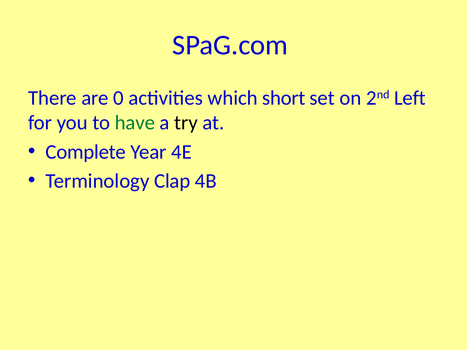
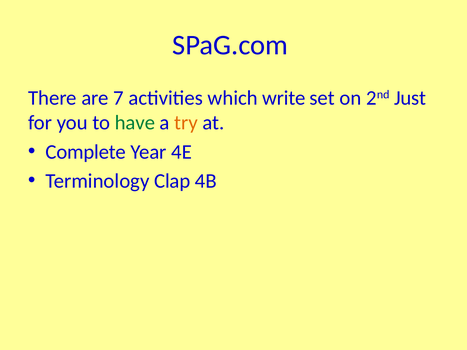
0: 0 -> 7 (119, 98)
short: short -> write (284, 98)
Left: Left -> Just (410, 98)
try colour: black -> orange (186, 123)
